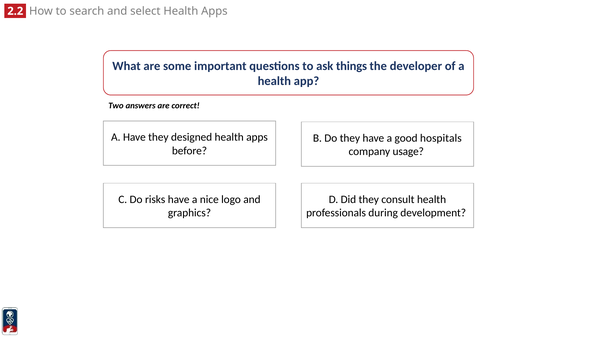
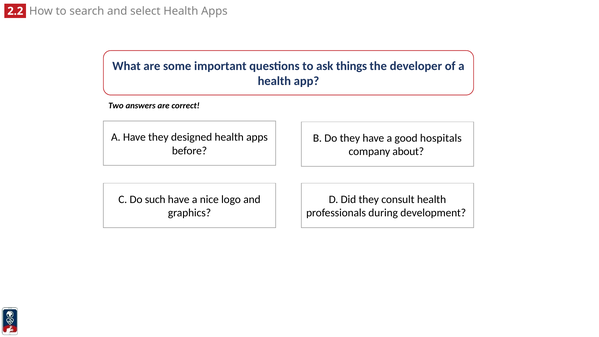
usage: usage -> about (408, 152)
risks: risks -> such (155, 199)
